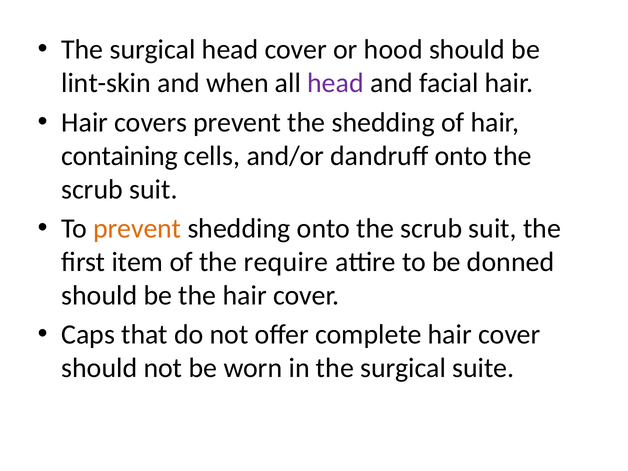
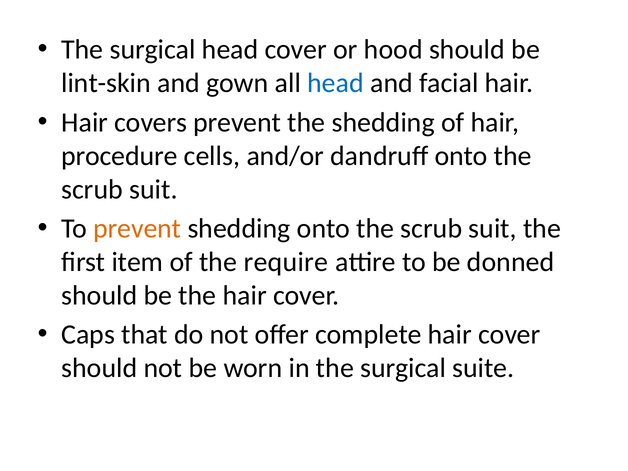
when: when -> gown (237, 83)
head colour: purple -> blue (336, 83)
containing: containing -> procedure (119, 156)
